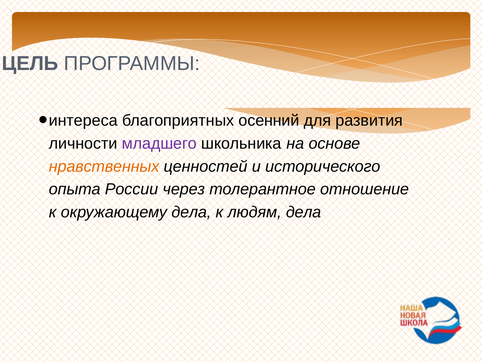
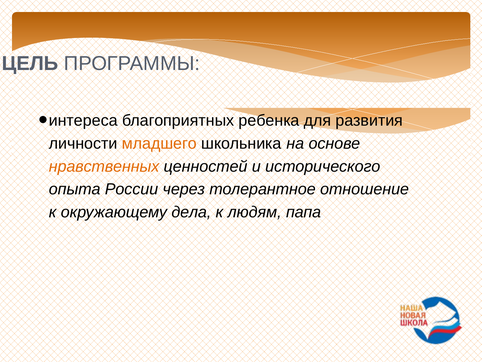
осенний: осенний -> ребенка (269, 120)
младшего colour: purple -> orange (159, 143)
людям дела: дела -> папа (304, 212)
